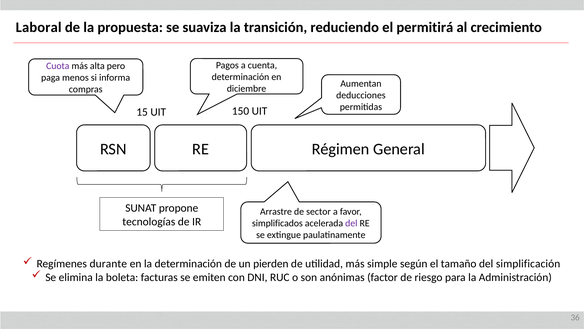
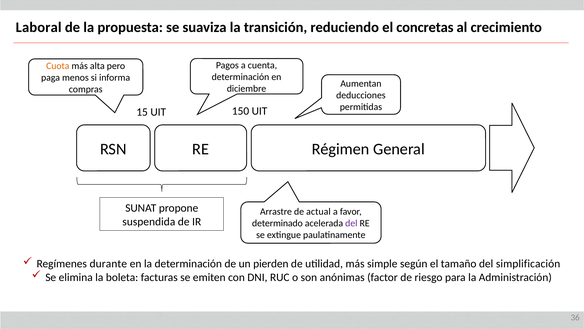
permitirá: permitirá -> concretas (425, 27)
Cuota colour: purple -> orange (58, 66)
sector: sector -> actual (318, 211)
tecnologías: tecnologías -> suspendida (149, 221)
simplificados: simplificados -> determinado (277, 223)
